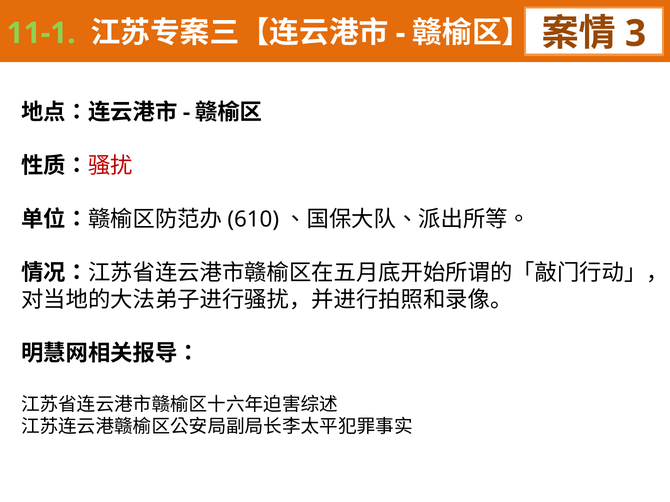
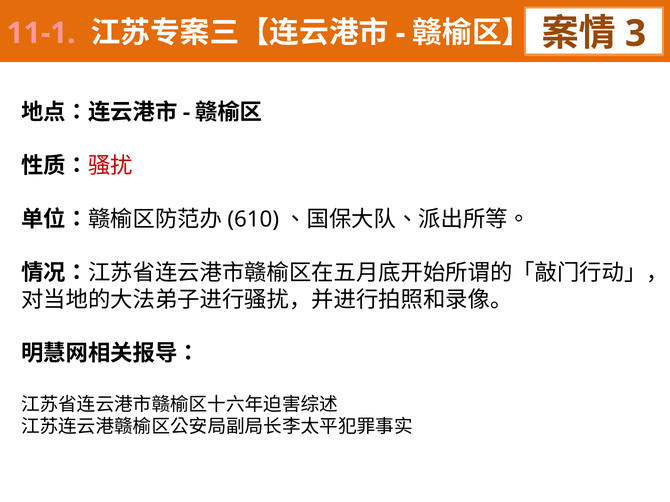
11-1 colour: light green -> pink (41, 33)
